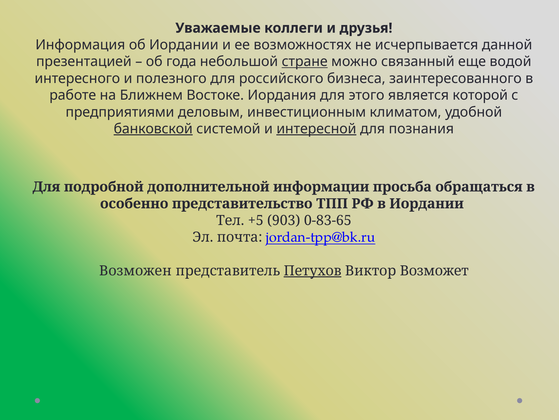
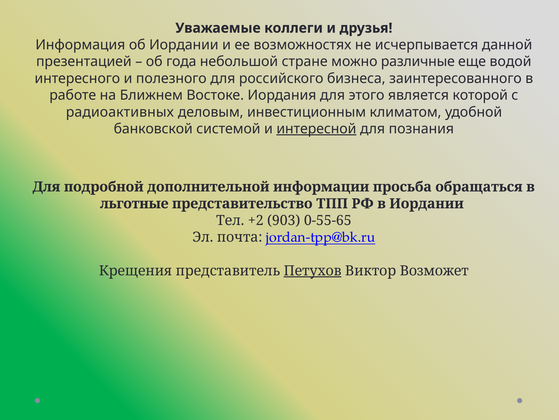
стране underline: present -> none (305, 62)
связанный: связанный -> различные (418, 62)
предприятиями: предприятиями -> радиоактивных (120, 112)
банковской underline: present -> none (153, 129)
особенно: особенно -> льготные (134, 203)
+5: +5 -> +2 (256, 220)
0-83-65: 0-83-65 -> 0-55-65 (328, 220)
Возможен: Возможен -> Крещения (135, 270)
